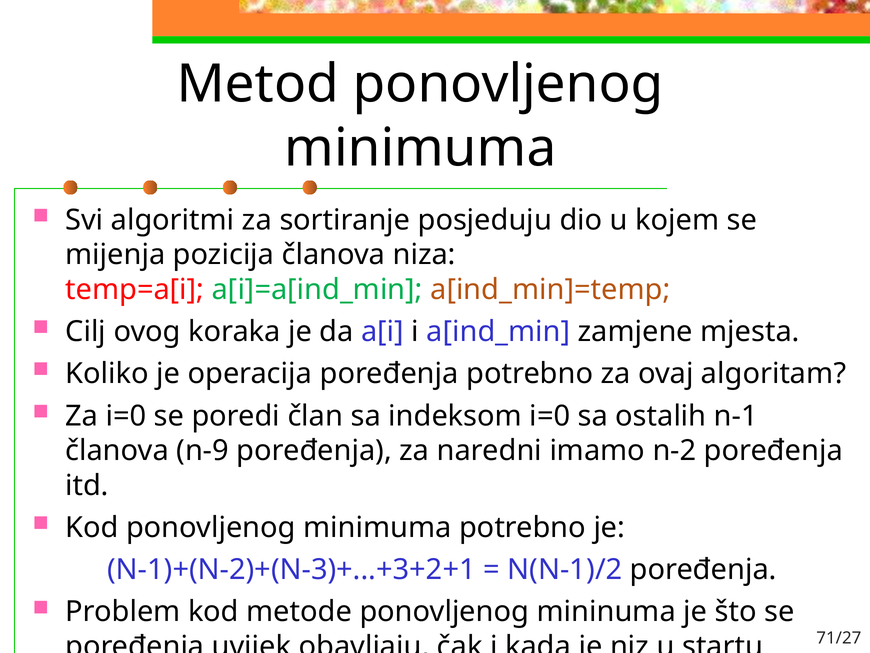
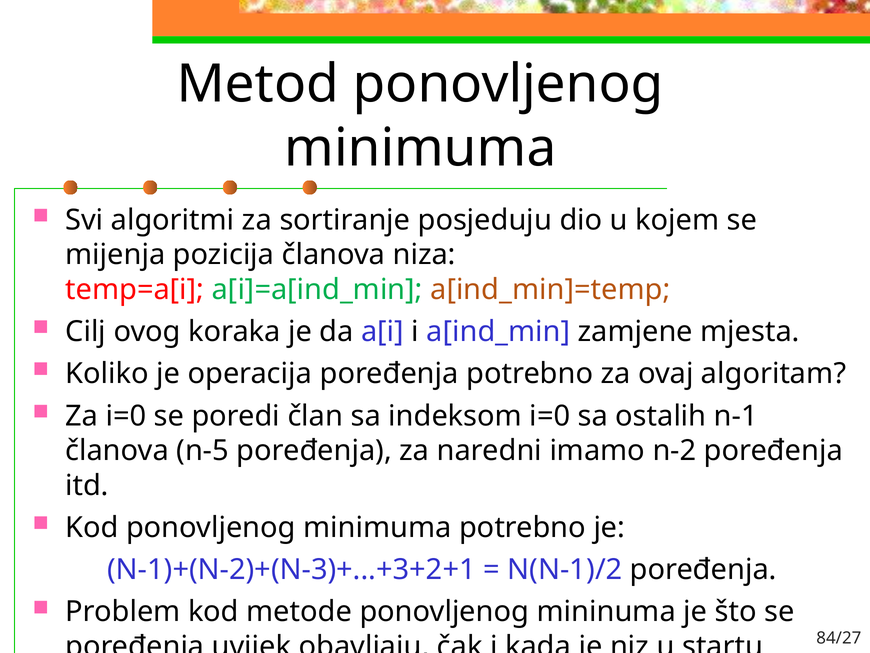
n-9: n-9 -> n-5 (203, 450)
71/27: 71/27 -> 84/27 (839, 638)
